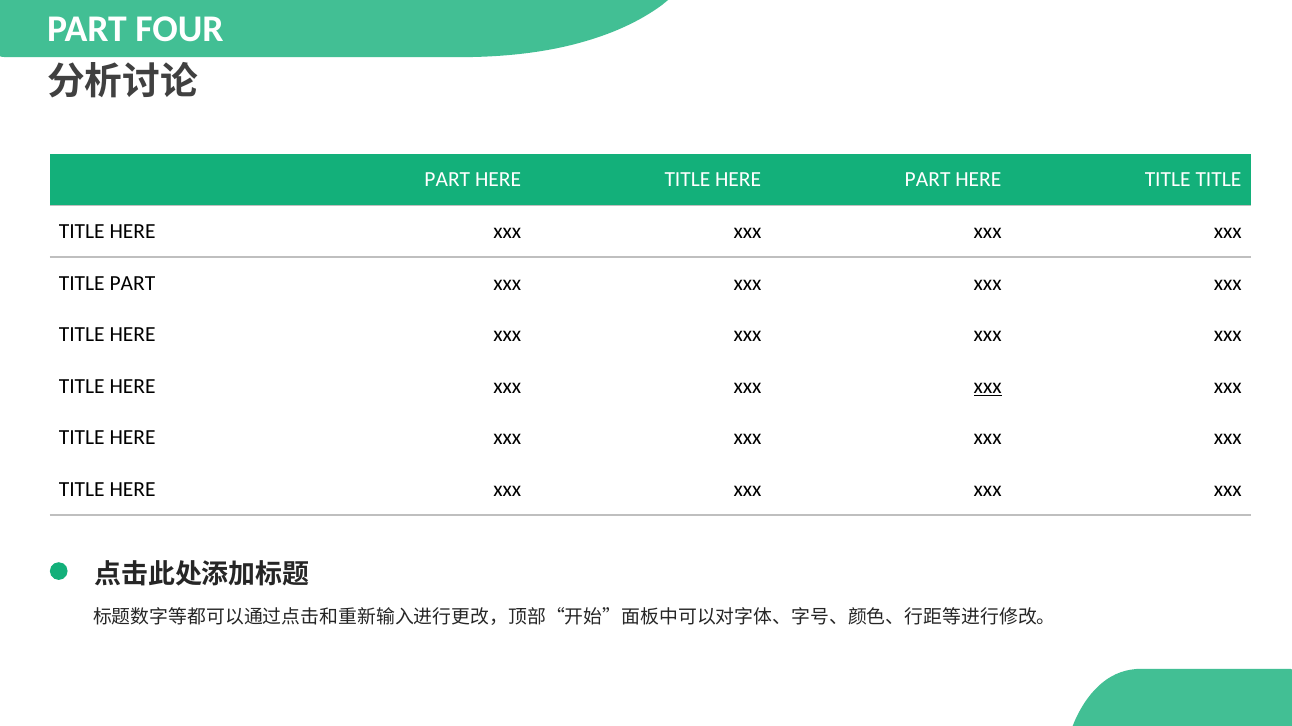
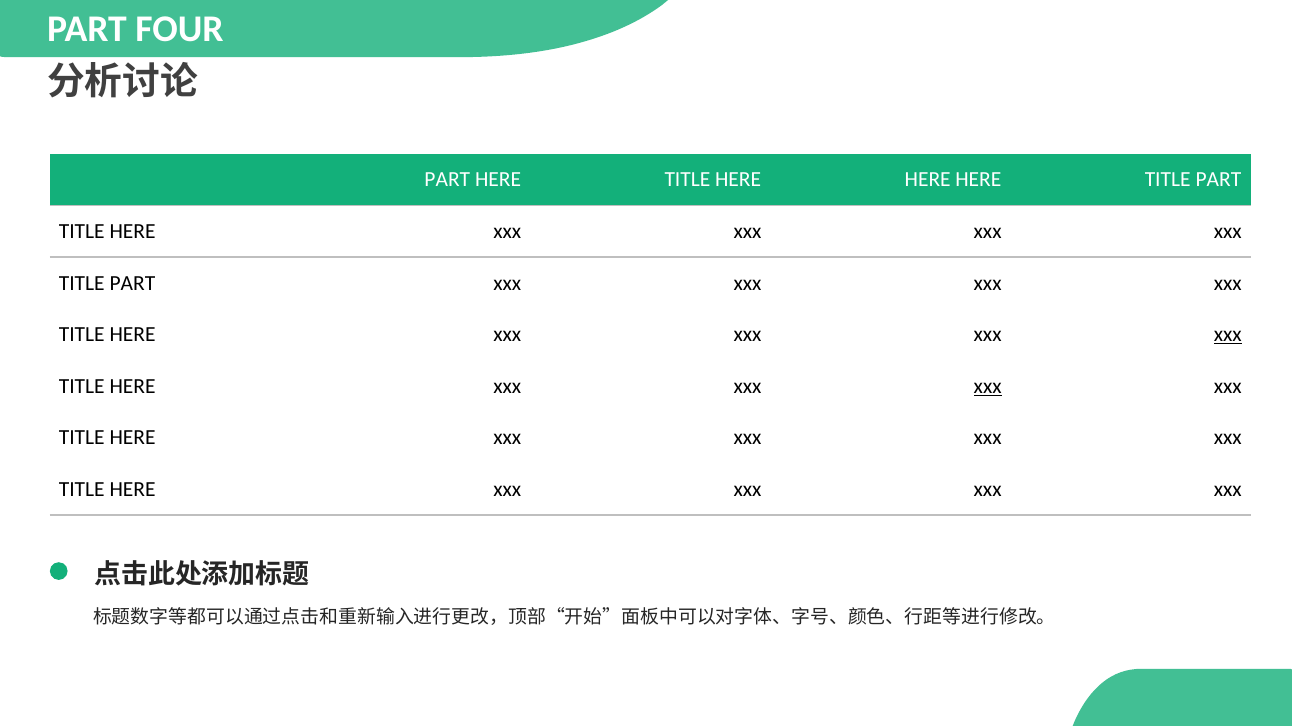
TITLE HERE PART: PART -> HERE (928, 180)
HERE TITLE TITLE: TITLE -> PART (1218, 180)
xxx underline: none -> present (1228, 335)
